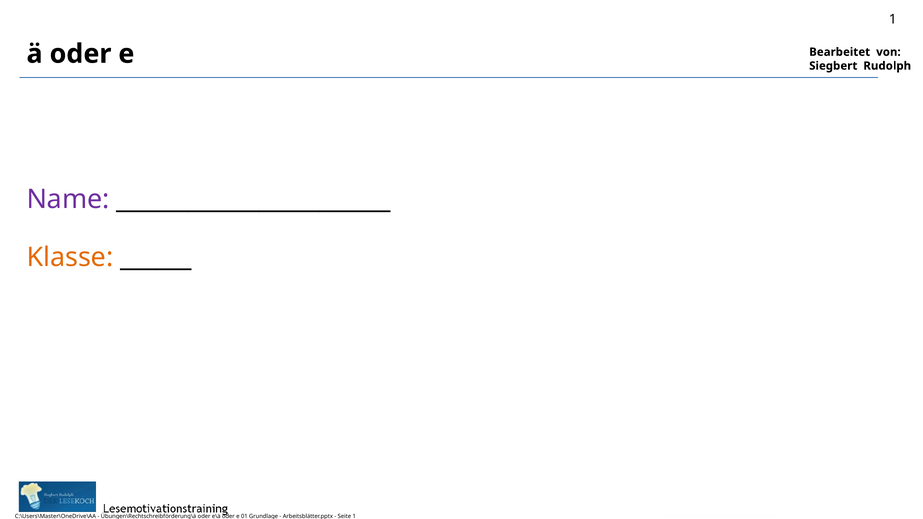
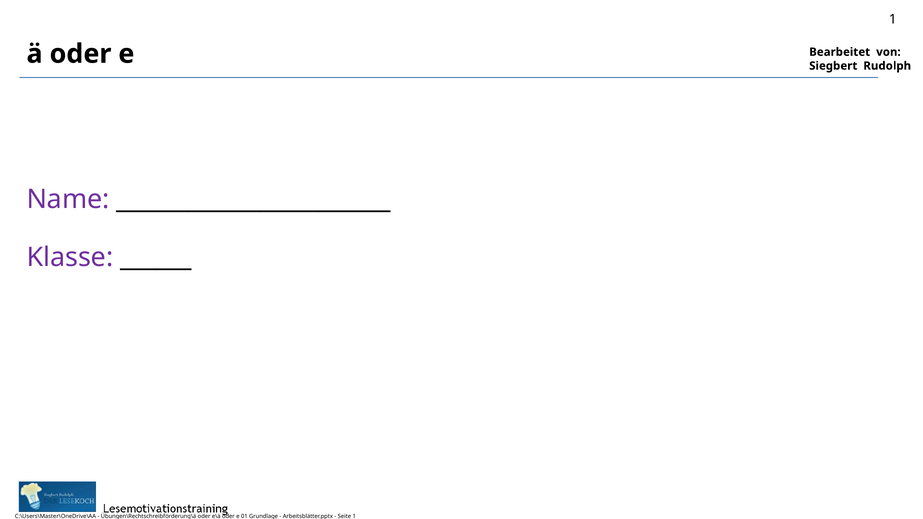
Klasse colour: orange -> purple (70, 257)
